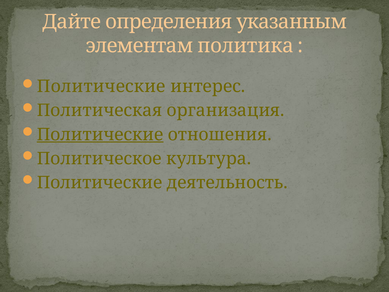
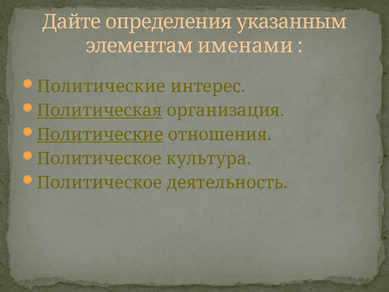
политика: политика -> именами (245, 46)
Политическая underline: none -> present (99, 110)
Политические: Политические -> Политическое (99, 182)
